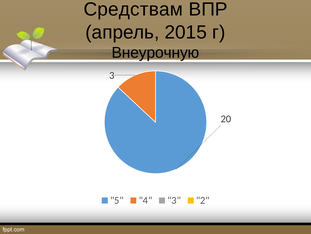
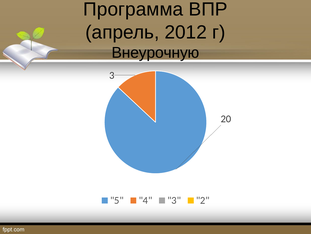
Средствам: Средствам -> Программа (133, 9)
2015: 2015 -> 2012 (186, 32)
